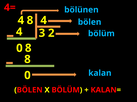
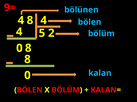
4=: 4= -> 9= (10, 8)
3: 3 -> 5 (42, 33)
